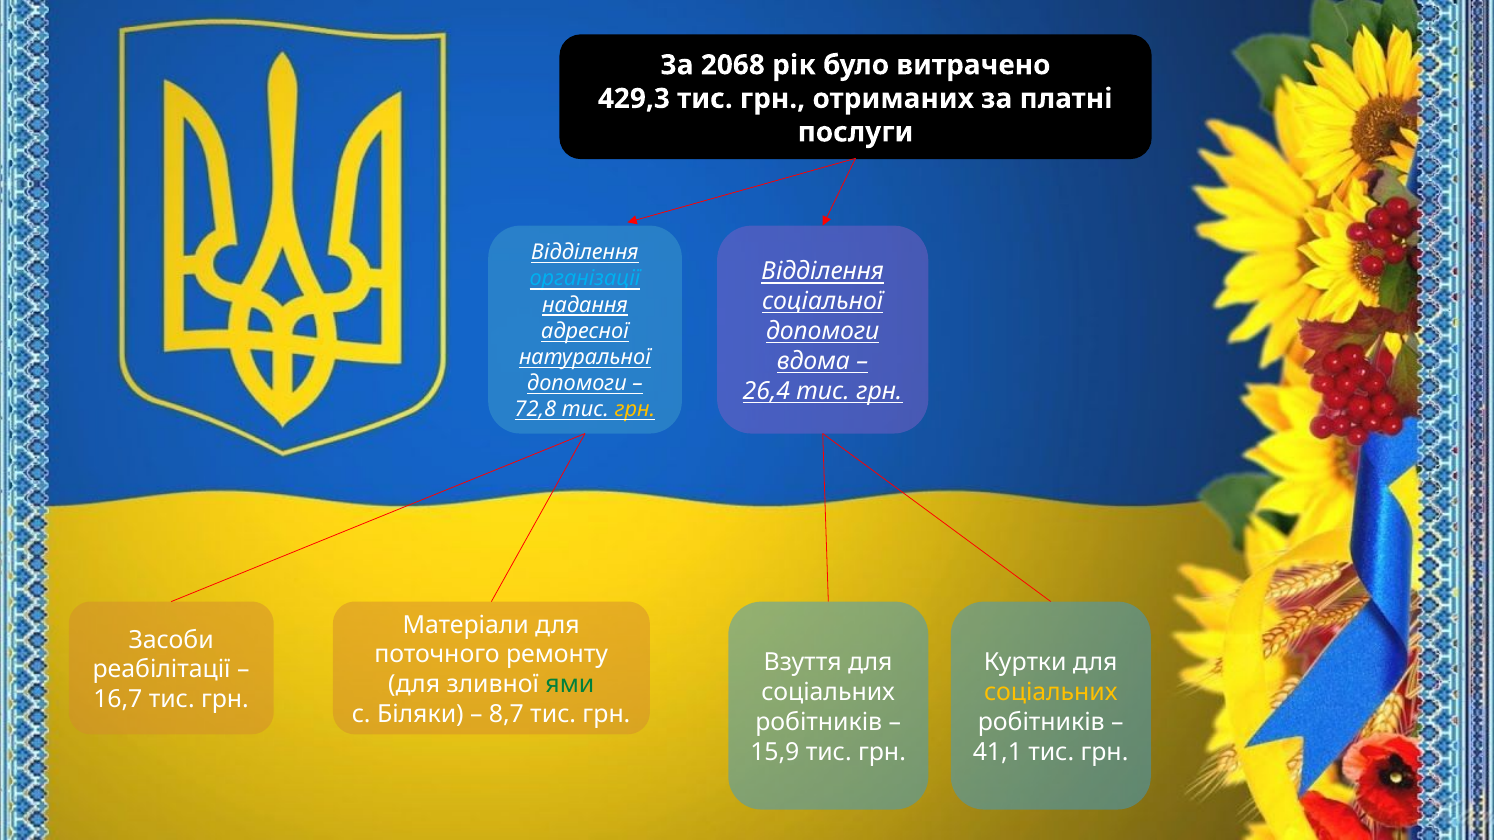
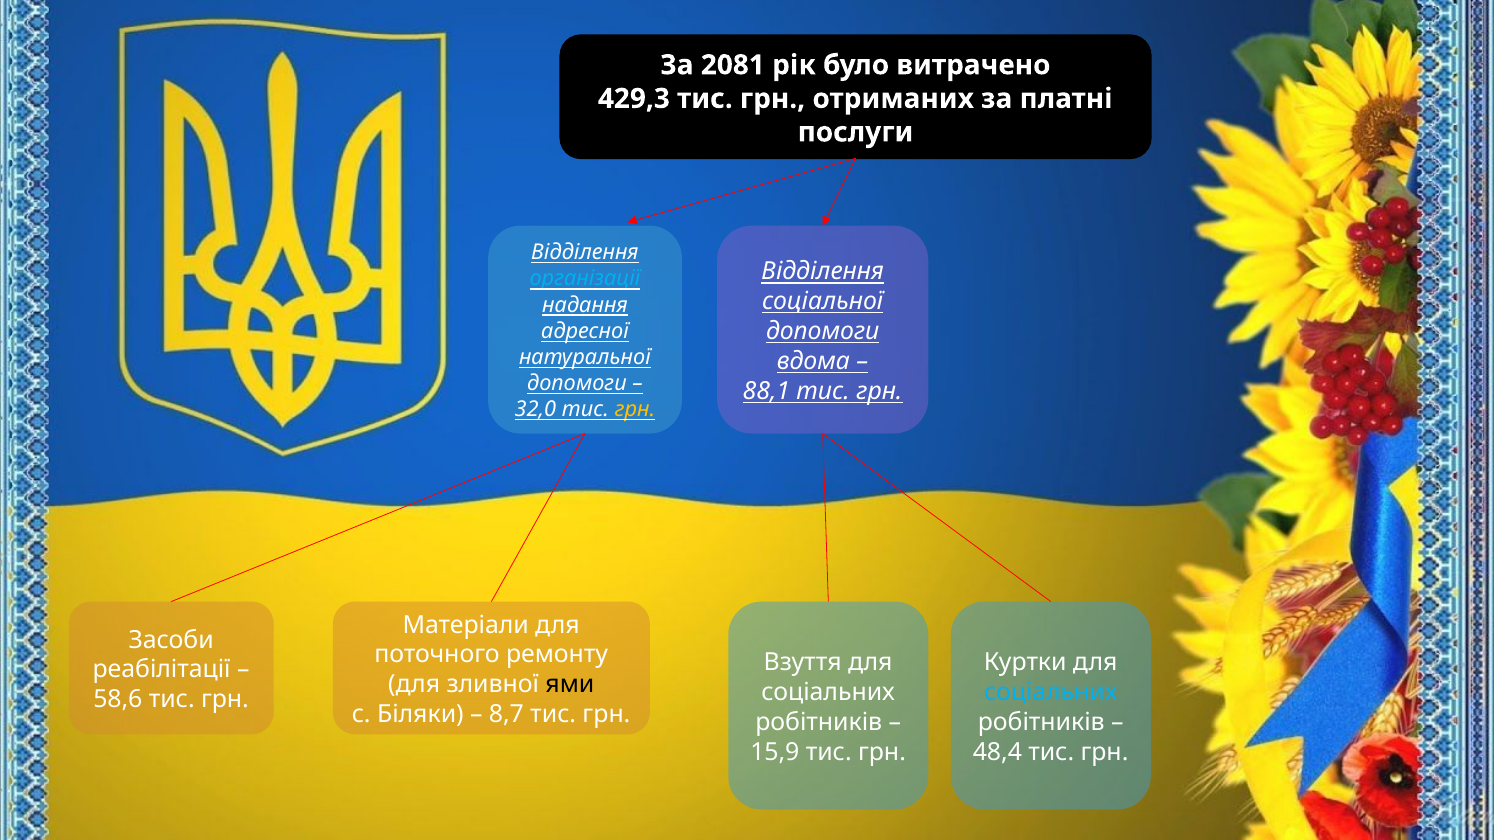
2068: 2068 -> 2081 (733, 65)
26,4: 26,4 -> 88,1 (766, 391)
72,8: 72,8 -> 32,0 (535, 410)
ями colour: green -> black (570, 685)
соціальних colour: yellow -> light blue (1051, 693)
16,7: 16,7 -> 58,6 (118, 700)
41,1: 41,1 -> 48,4 (997, 752)
